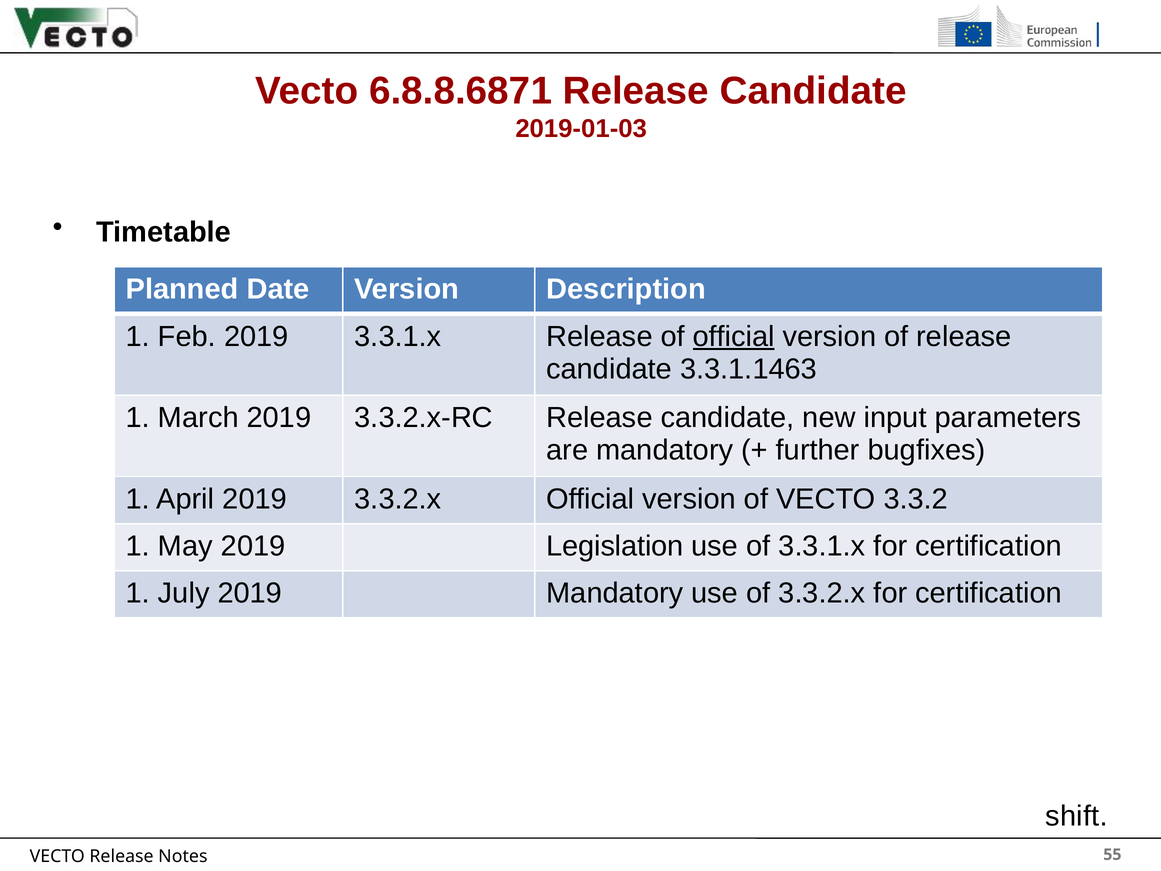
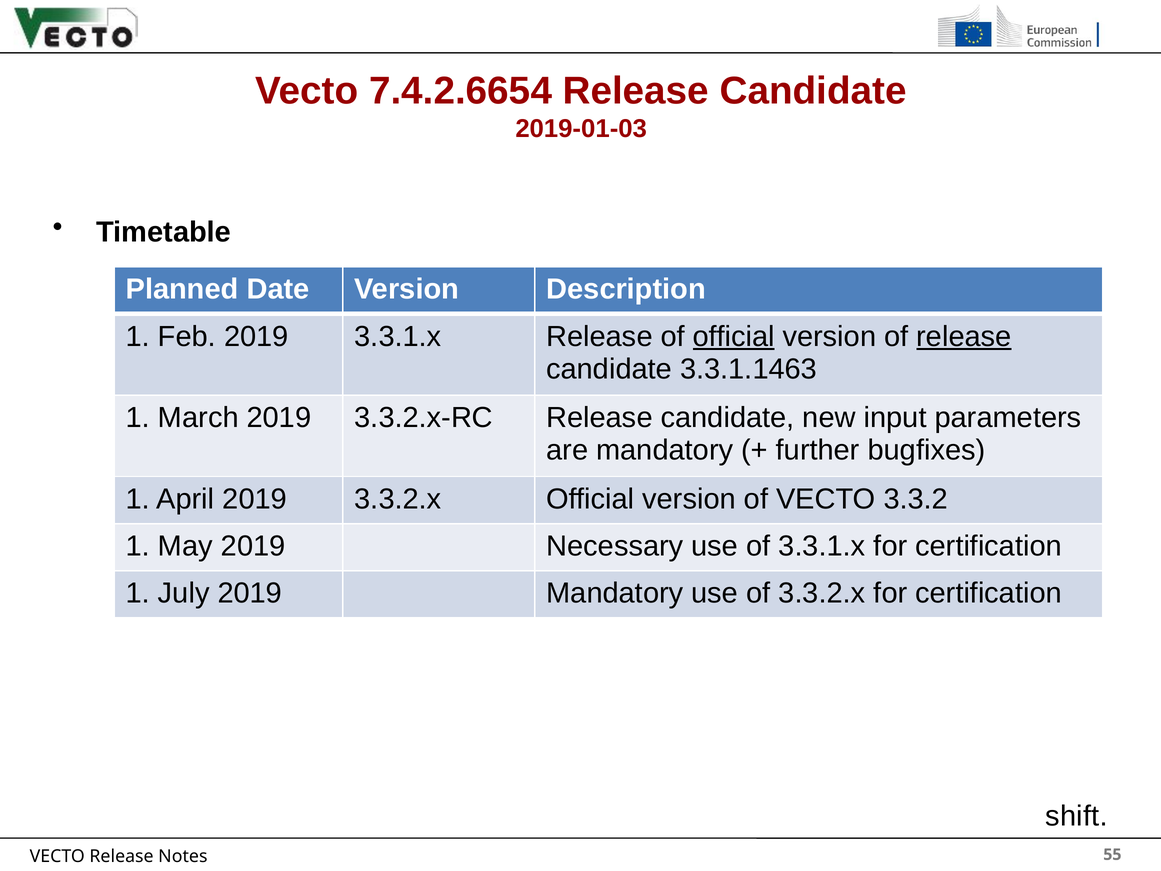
6.8.8.6871: 6.8.8.6871 -> 7.4.2.6654 (461, 91)
release underline: none -> present (964, 336)
Legislation: Legislation -> Necessary (615, 546)
